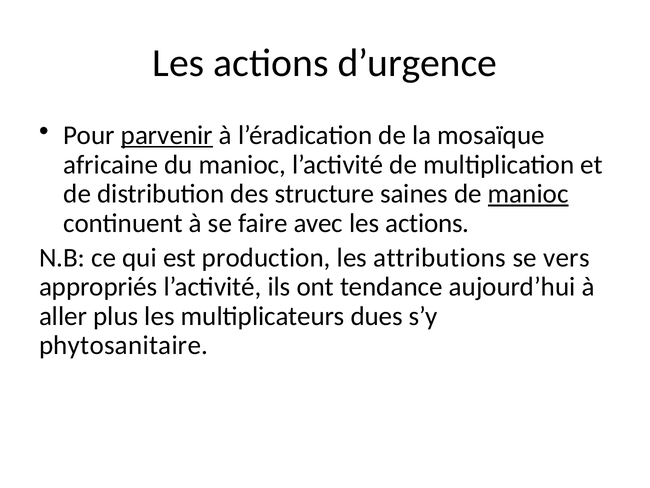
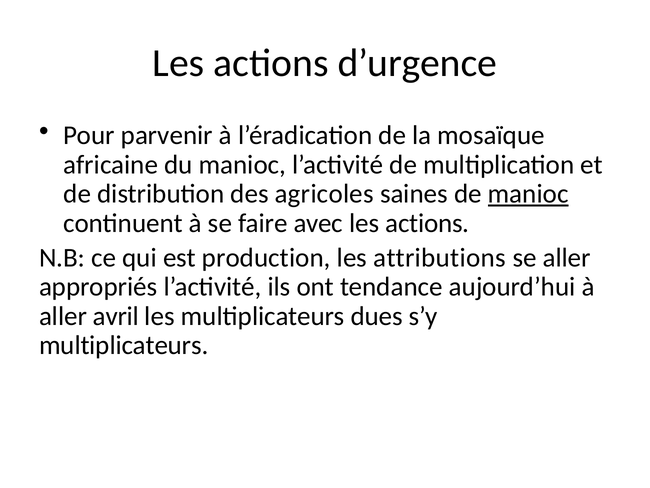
parvenir underline: present -> none (167, 135)
structure: structure -> agricoles (324, 194)
se vers: vers -> aller (567, 257)
plus: plus -> avril (116, 316)
phytosanitaire: phytosanitaire -> multiplicateurs (124, 345)
